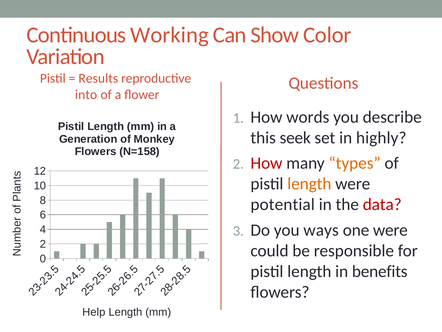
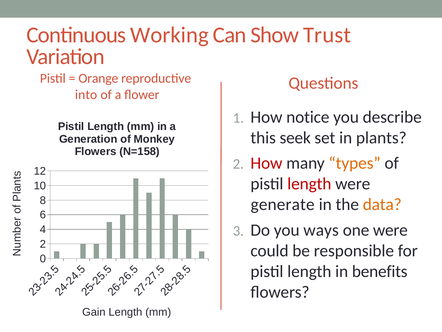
Color: Color -> Trust (327, 35)
Results: Results -> Orange (98, 78)
words: words -> notice (308, 117)
highly: highly -> plants (381, 138)
length colour: orange -> red (309, 184)
potential: potential -> generate (283, 204)
data colour: red -> orange (382, 204)
Help: Help -> Gain (94, 312)
